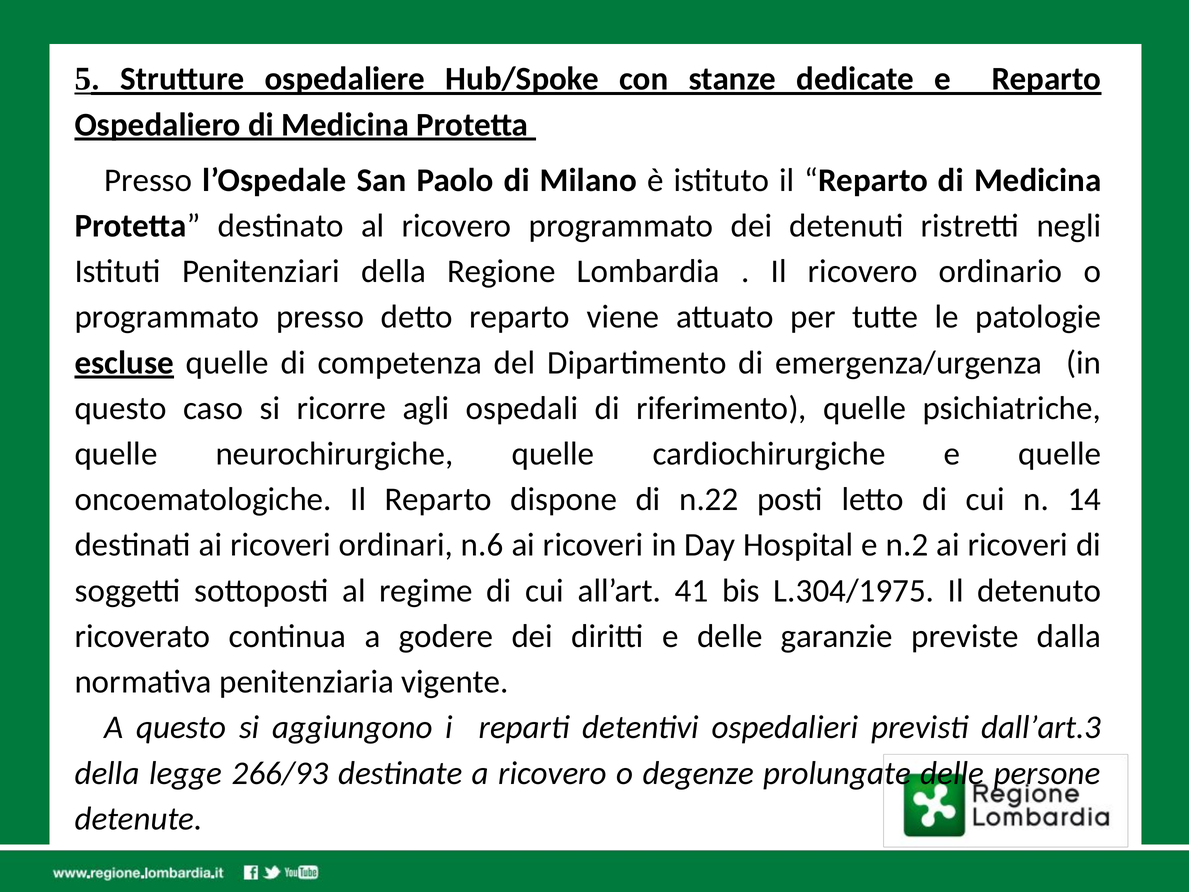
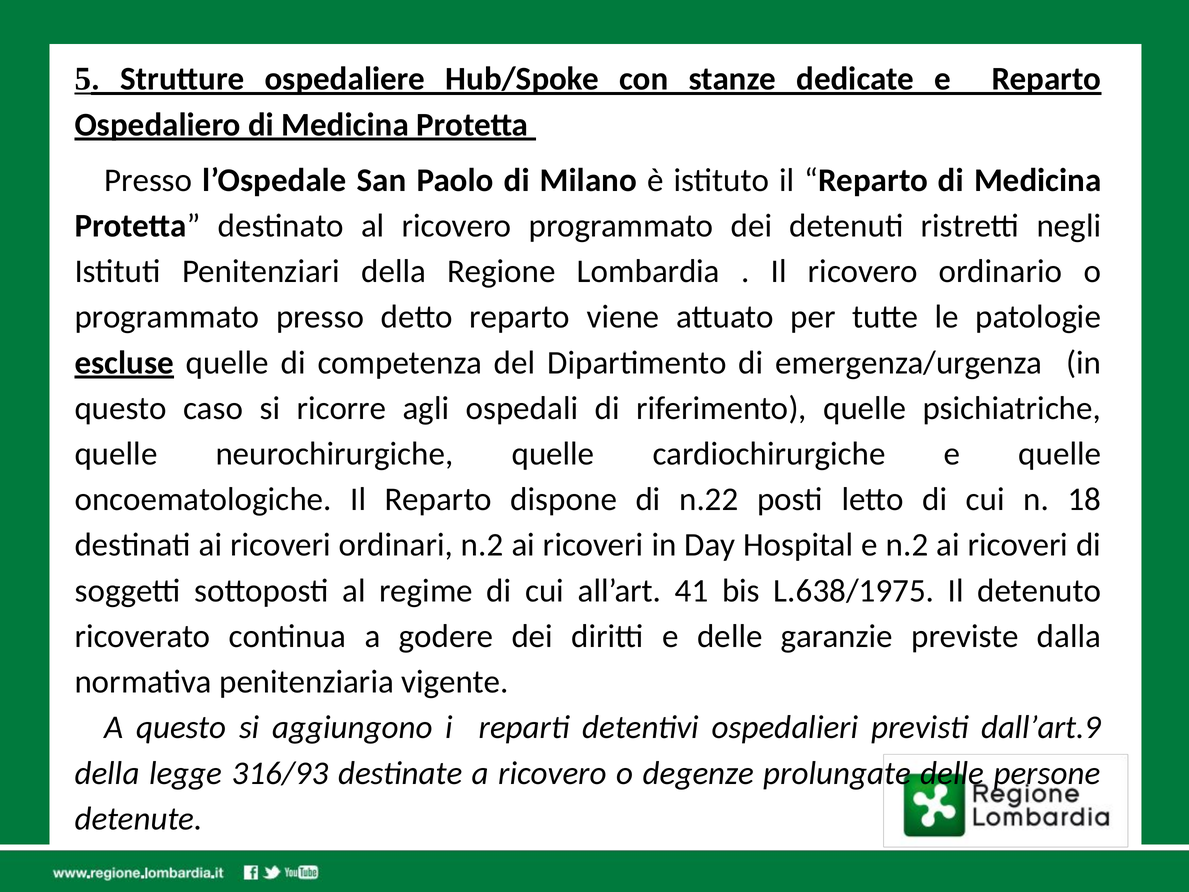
14: 14 -> 18 (1084, 499)
ordinari n.6: n.6 -> n.2 (482, 545)
L.304/1975: L.304/1975 -> L.638/1975 (854, 591)
dall’art.3: dall’art.3 -> dall’art.9 (1041, 727)
266/93: 266/93 -> 316/93 (280, 773)
